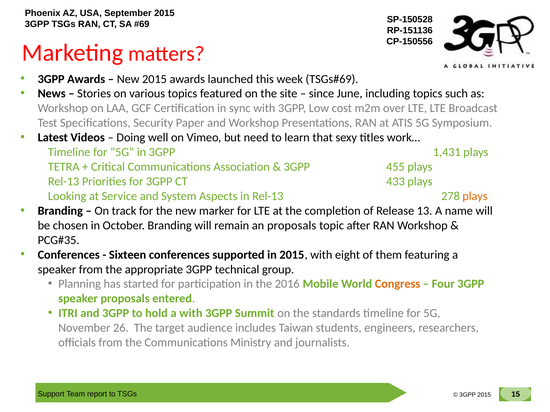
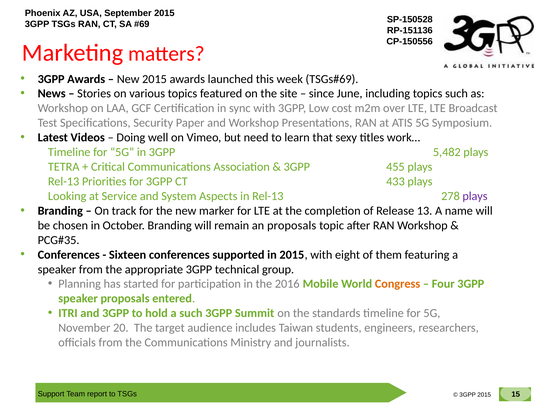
1,431: 1,431 -> 5,482 (447, 152)
plays colour: orange -> purple (475, 196)
a with: with -> such (191, 314)
26: 26 -> 20 (121, 328)
